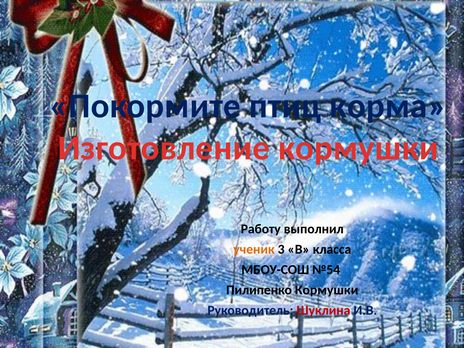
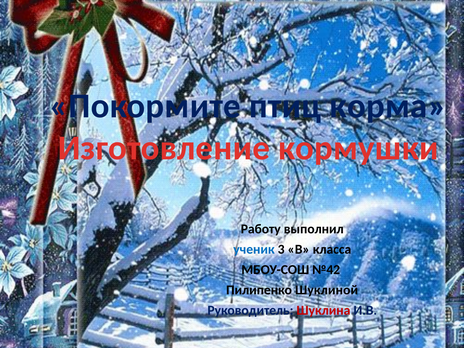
ученик colour: orange -> blue (254, 249)
№54: №54 -> №42 (326, 270)
Пилипенко Кормушки: Кормушки -> Шуклиной (327, 290)
